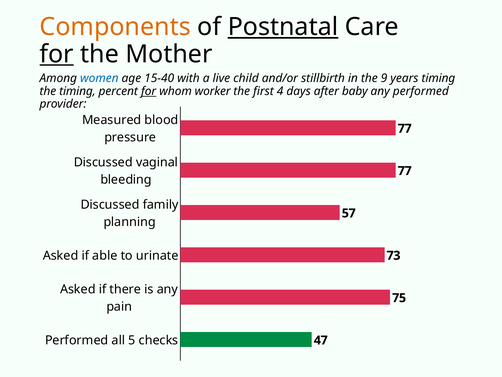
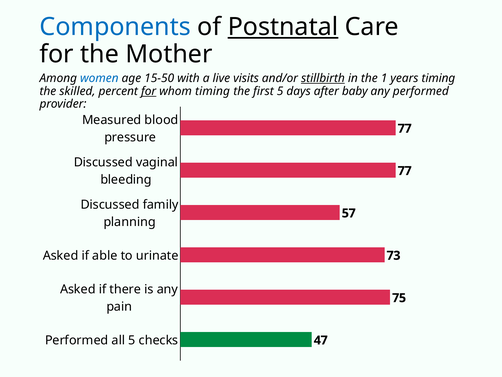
Components colour: orange -> blue (115, 27)
for underline: present -> none (57, 54)
15-40: 15-40 -> 15-50 (159, 78)
child: child -> visits (246, 78)
stillbirth underline: none -> present (323, 78)
9: 9 -> 1 (384, 78)
the timing: timing -> skilled (77, 91)
whom worker: worker -> timing (213, 91)
first 4: 4 -> 5 (280, 91)
